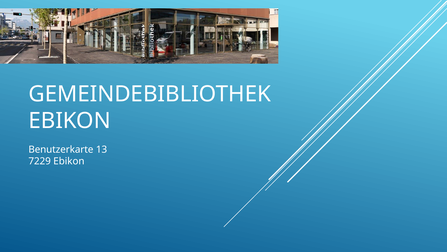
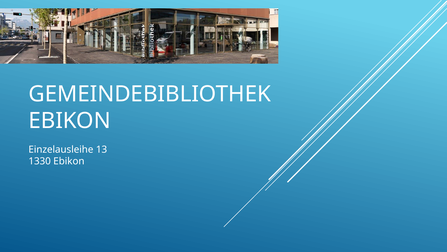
Benutzerkarte: Benutzerkarte -> Einzelausleihe (61, 149)
7229: 7229 -> 1330 (40, 161)
